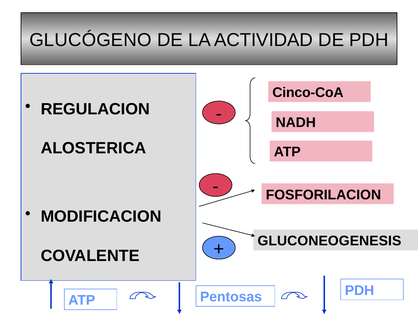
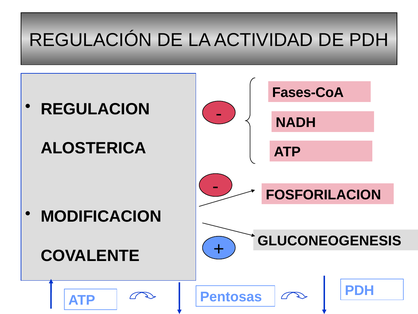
GLUCÓGENO: GLUCÓGENO -> REGULACIÓN (91, 40)
Cinco-CoA: Cinco-CoA -> Fases-CoA (308, 92)
